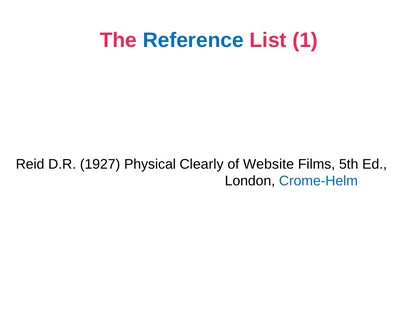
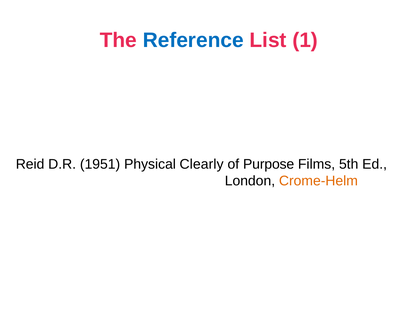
1927: 1927 -> 1951 (100, 164)
Website: Website -> Purpose (269, 164)
Crome-Helm colour: blue -> orange (318, 181)
